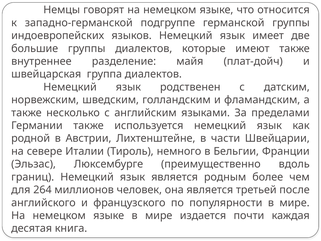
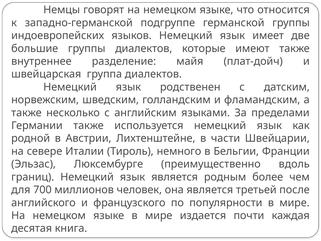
264: 264 -> 700 (42, 190)
